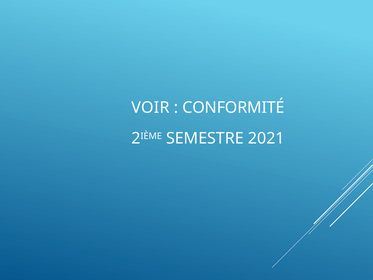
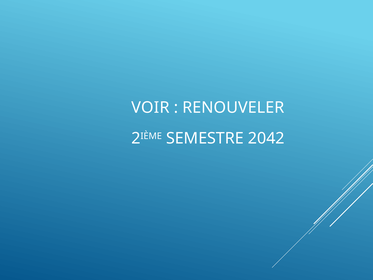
CONFORMITÉ: CONFORMITÉ -> RENOUVELER (233, 107)
2021: 2021 -> 2042 (266, 138)
